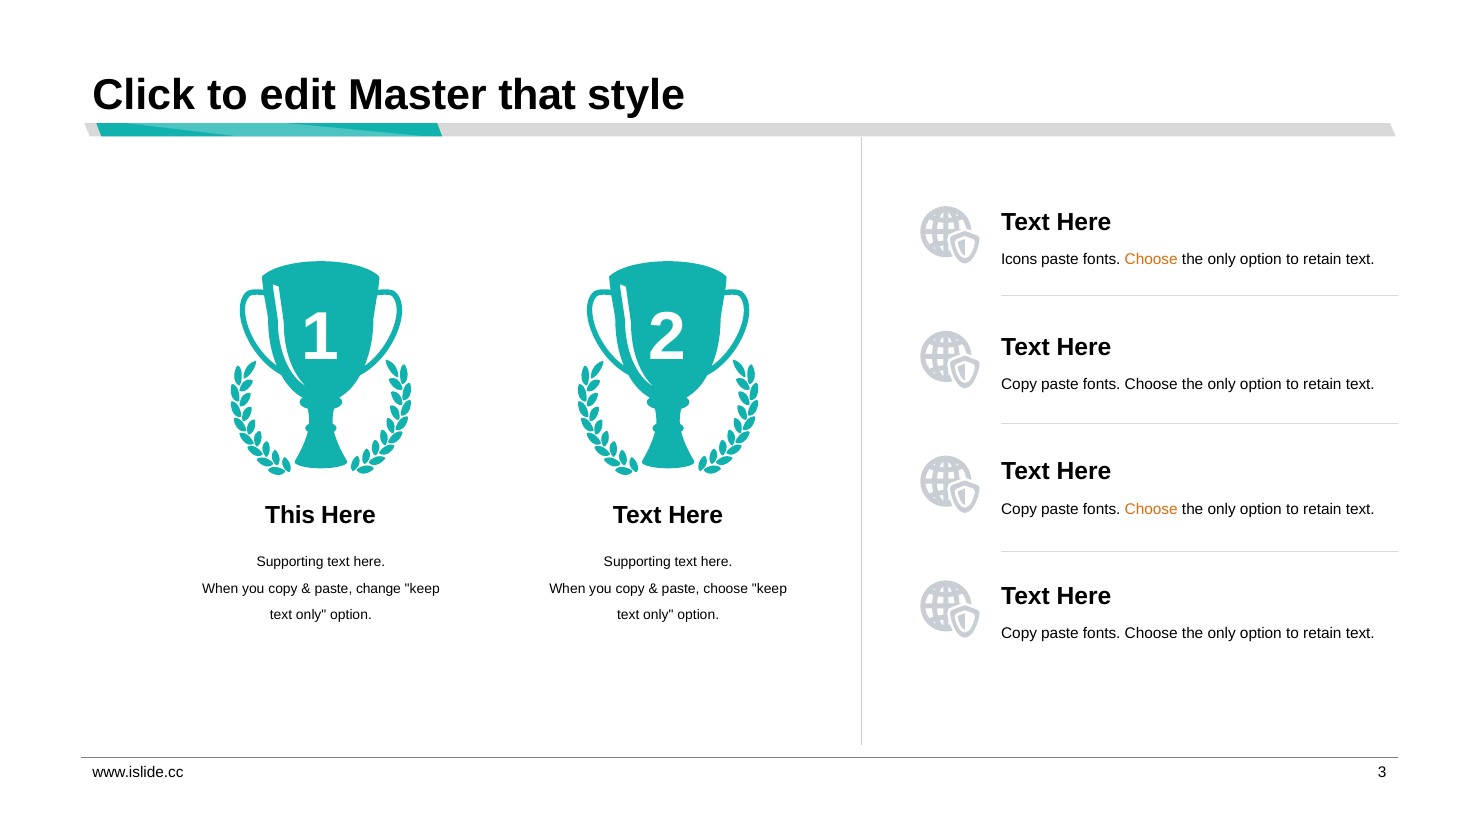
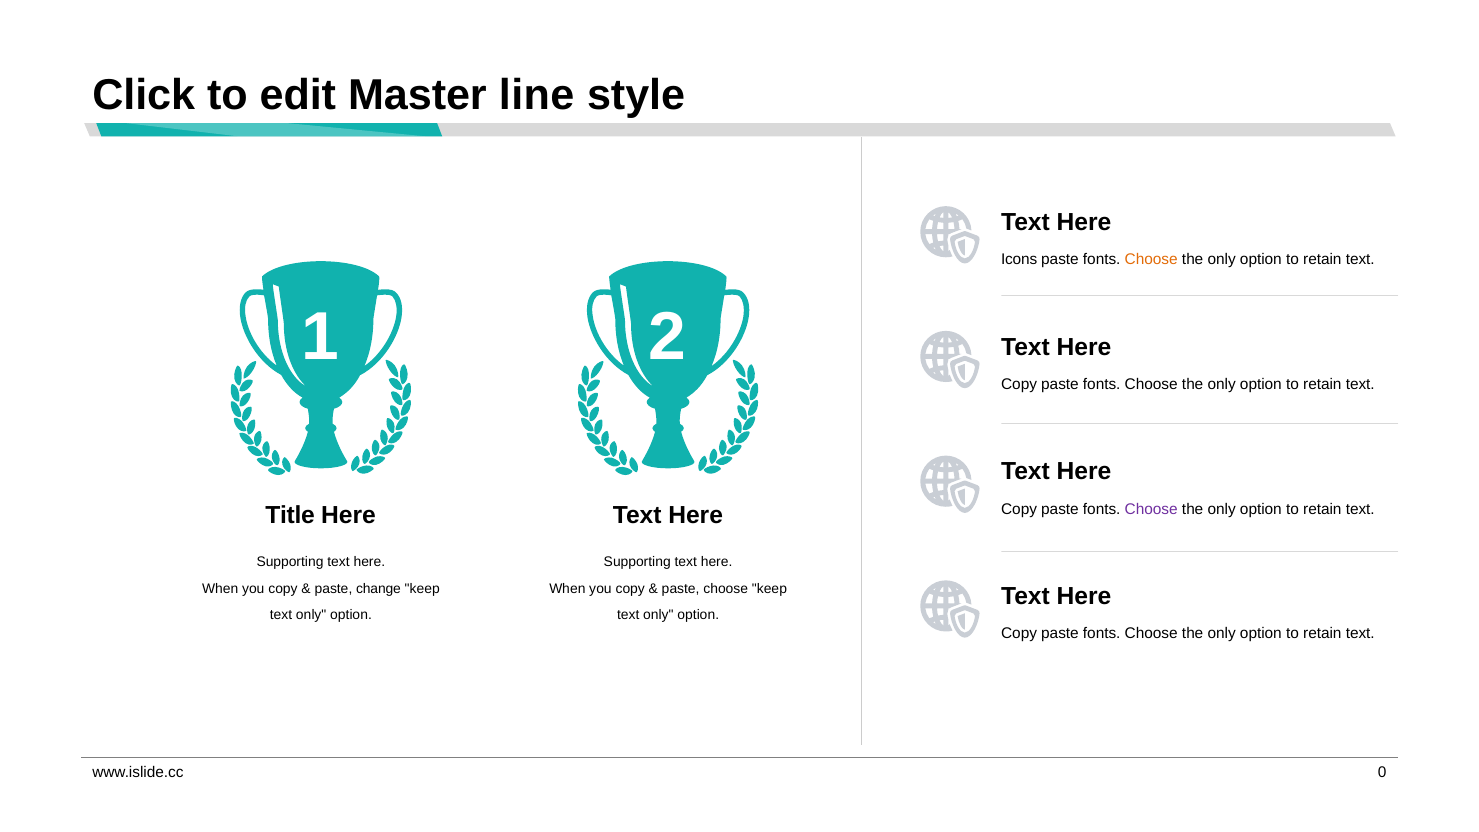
that: that -> line (537, 96)
Choose colour: orange -> purple (1151, 509)
This: This -> Title (290, 516)
3: 3 -> 0 (1382, 772)
